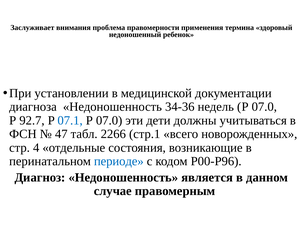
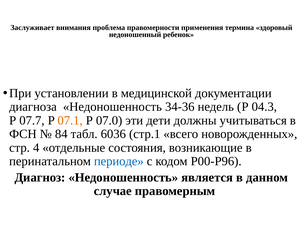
недель P 07.0: 07.0 -> 04.3 (264, 107)
92.7: 92.7 -> 07.7 (32, 121)
07.1 colour: blue -> orange (70, 121)
47: 47 -> 84 (61, 134)
2266: 2266 -> 6036 (113, 134)
